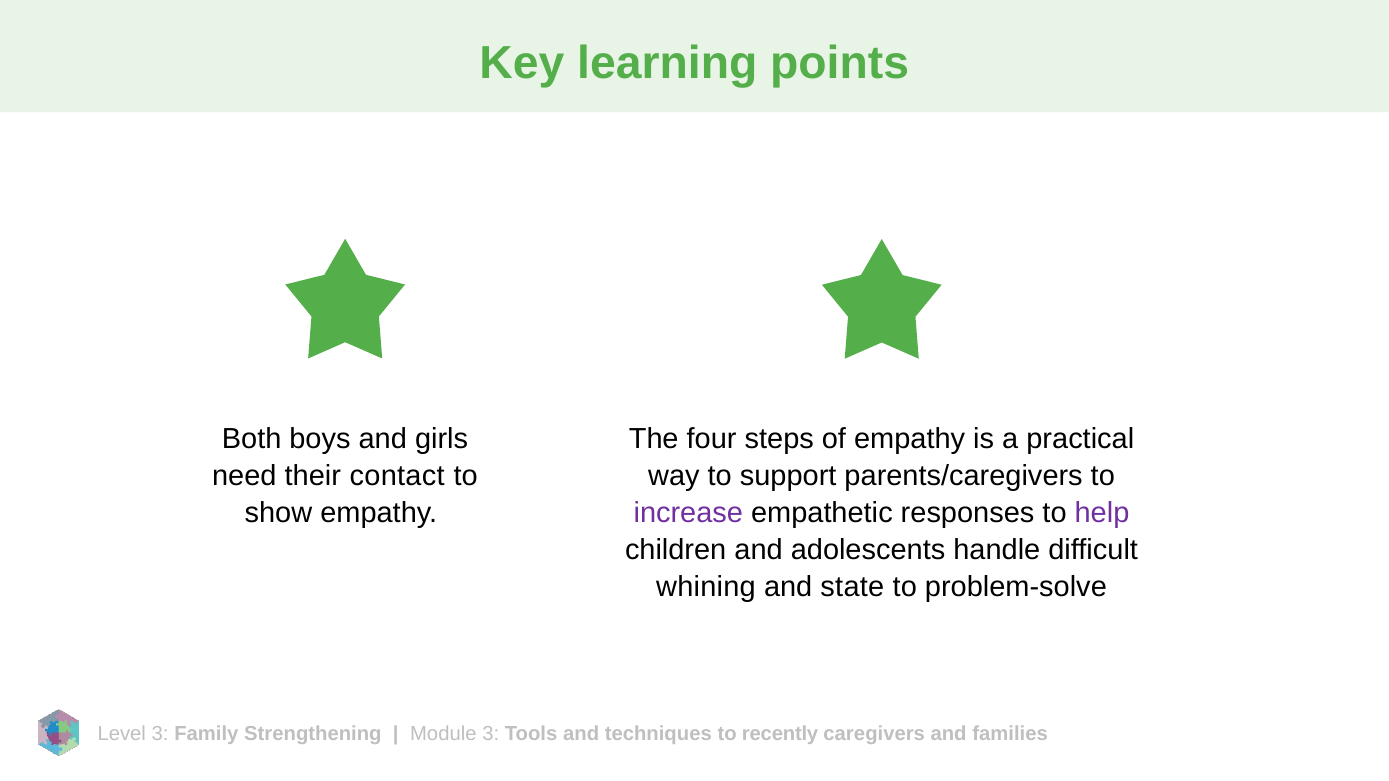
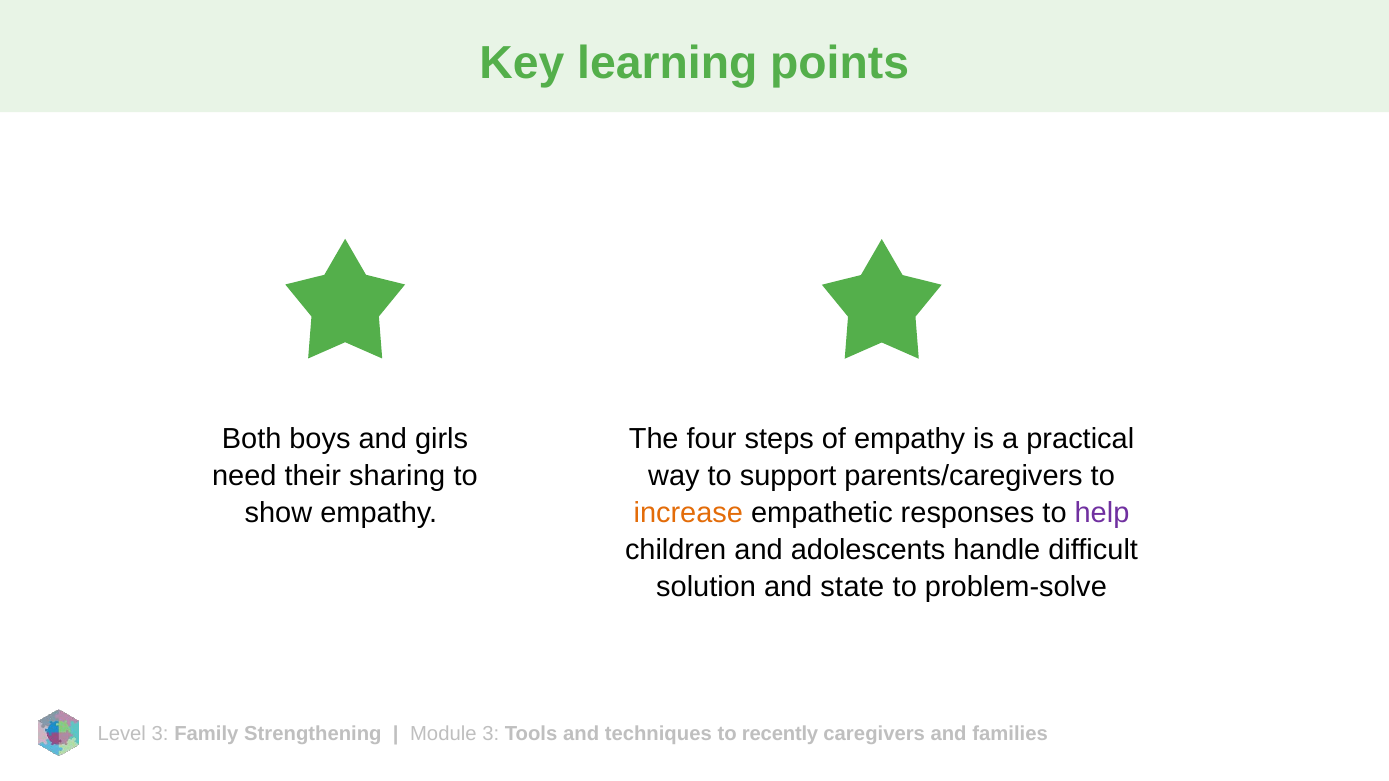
contact: contact -> sharing (397, 476)
increase colour: purple -> orange (688, 513)
whining: whining -> solution (706, 587)
